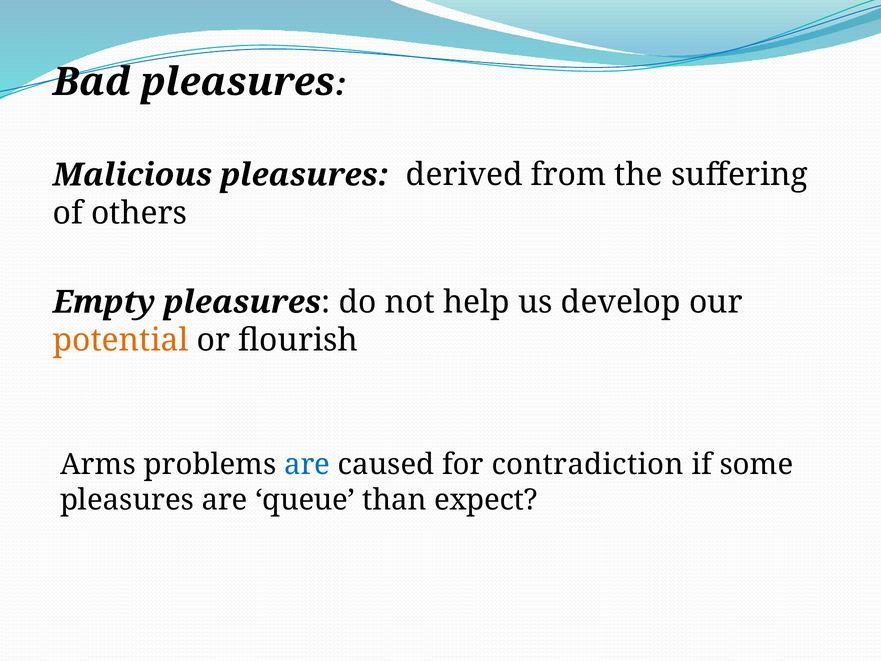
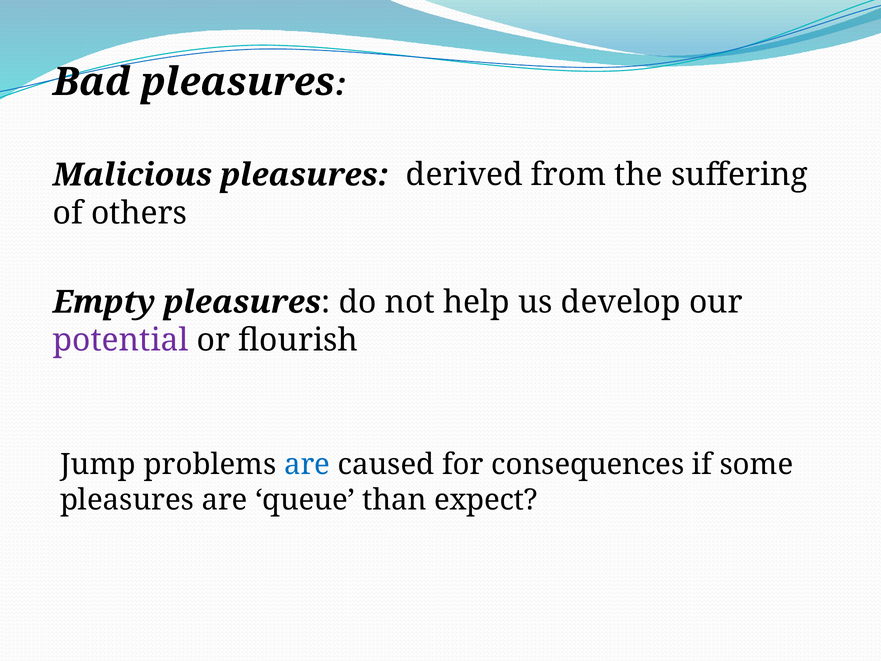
potential colour: orange -> purple (121, 340)
Arms: Arms -> Jump (98, 464)
contradiction: contradiction -> consequences (588, 464)
